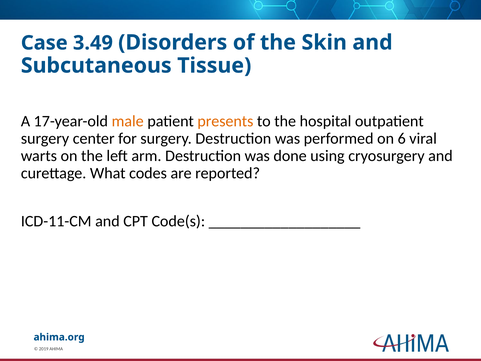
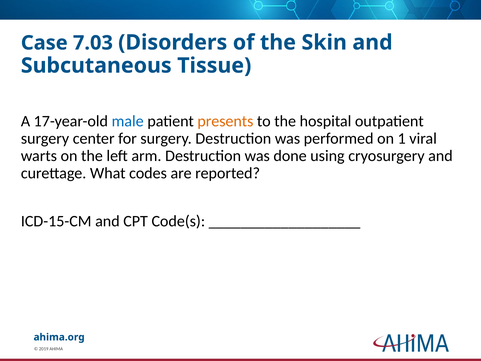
3.49: 3.49 -> 7.03 (93, 43)
male colour: orange -> blue (128, 121)
6: 6 -> 1 (402, 138)
ICD-11-CM: ICD-11-CM -> ICD-15-CM (56, 221)
